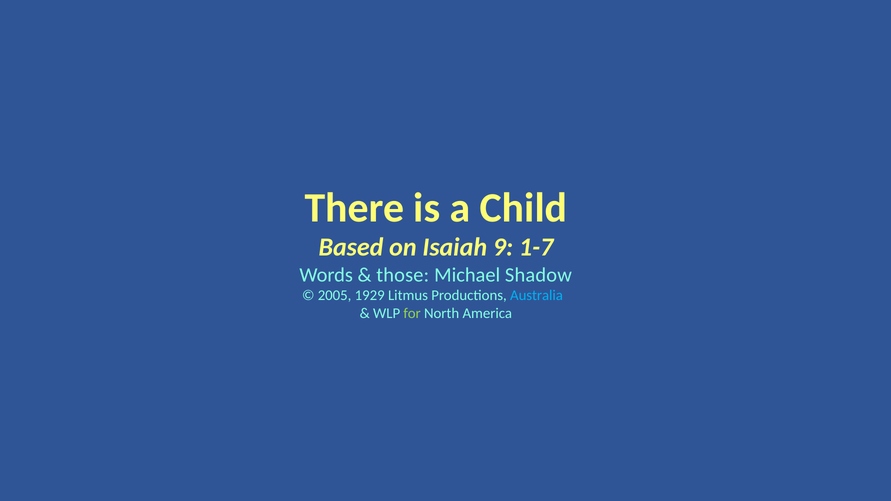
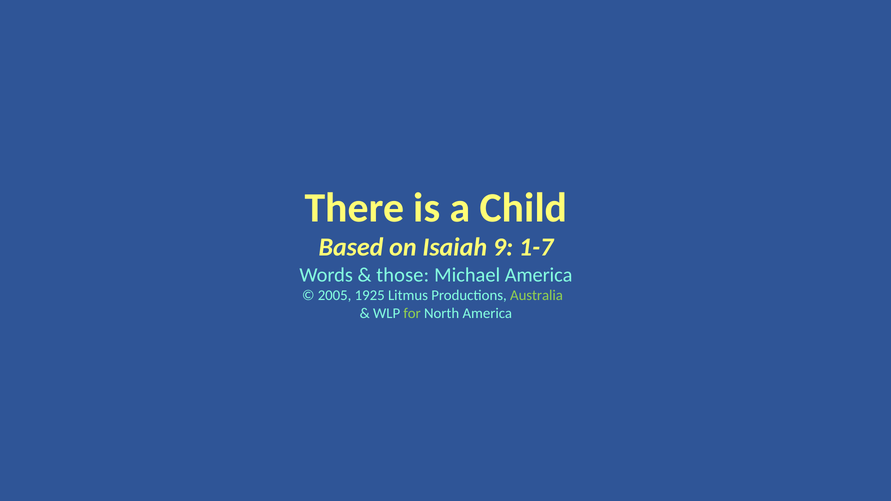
Michael Shadow: Shadow -> America (539, 275)
1929: 1929 -> 1925 (370, 296)
Australia colour: light blue -> light green (536, 296)
